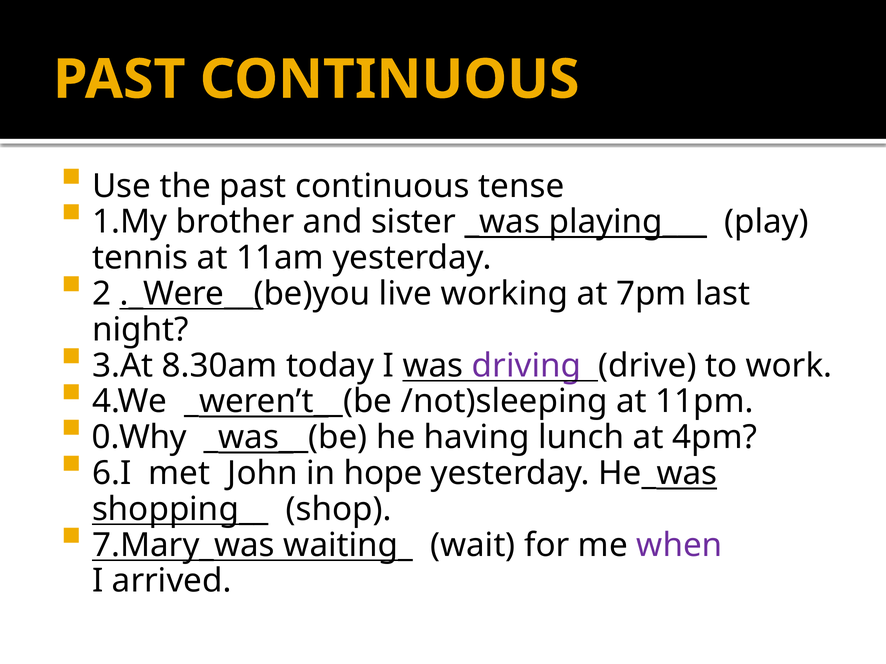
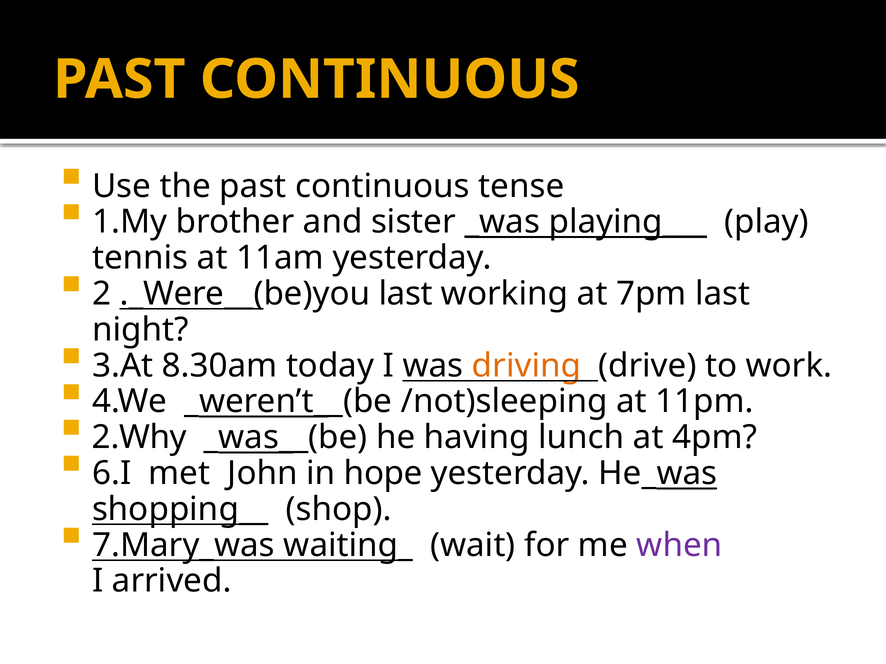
._Were__(be)you live: live -> last (406, 294)
driving colour: purple -> orange (526, 366)
0.Why: 0.Why -> 2.Why (139, 438)
